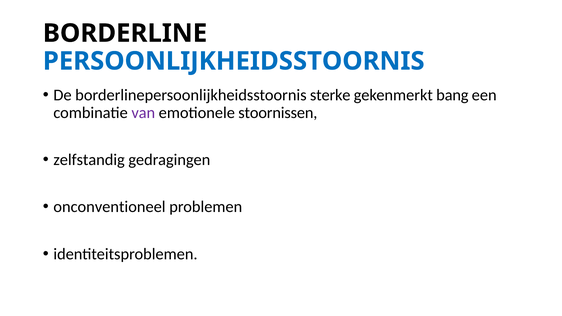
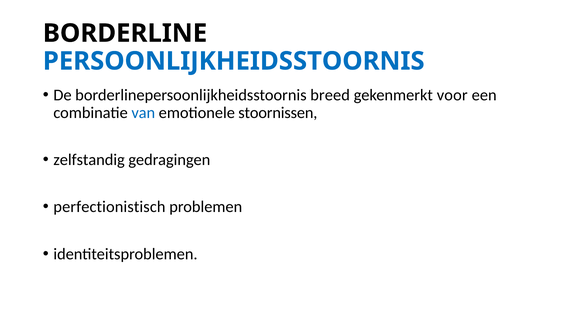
sterke: sterke -> breed (330, 95)
bang: bang -> voor (452, 95)
van colour: purple -> blue (143, 113)
onconventioneel: onconventioneel -> perfectionistisch (109, 207)
